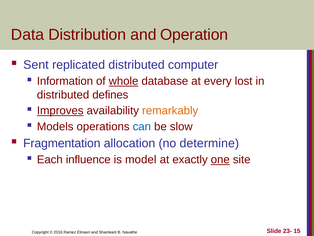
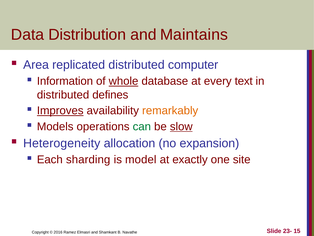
Operation: Operation -> Maintains (194, 35)
Sent: Sent -> Area (36, 65)
lost: lost -> text (244, 81)
can colour: blue -> green (142, 126)
slow underline: none -> present (181, 126)
Fragmentation: Fragmentation -> Heterogeneity (62, 143)
determine: determine -> expansion (209, 143)
influence: influence -> sharding (88, 159)
one underline: present -> none (220, 159)
